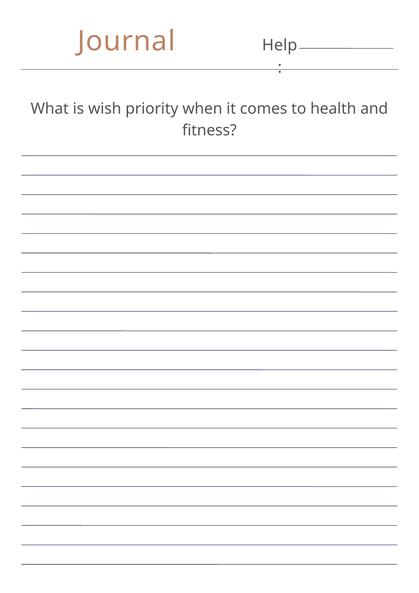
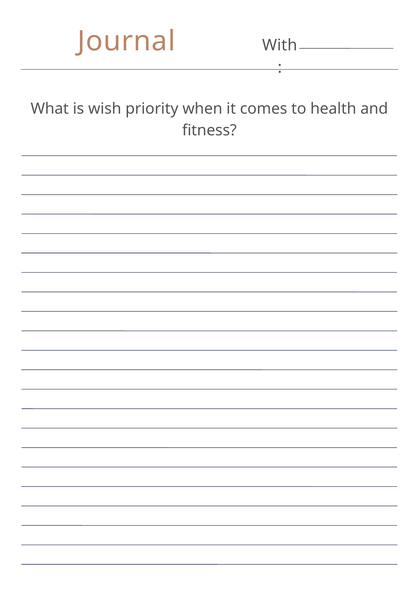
Help: Help -> With (280, 45)
